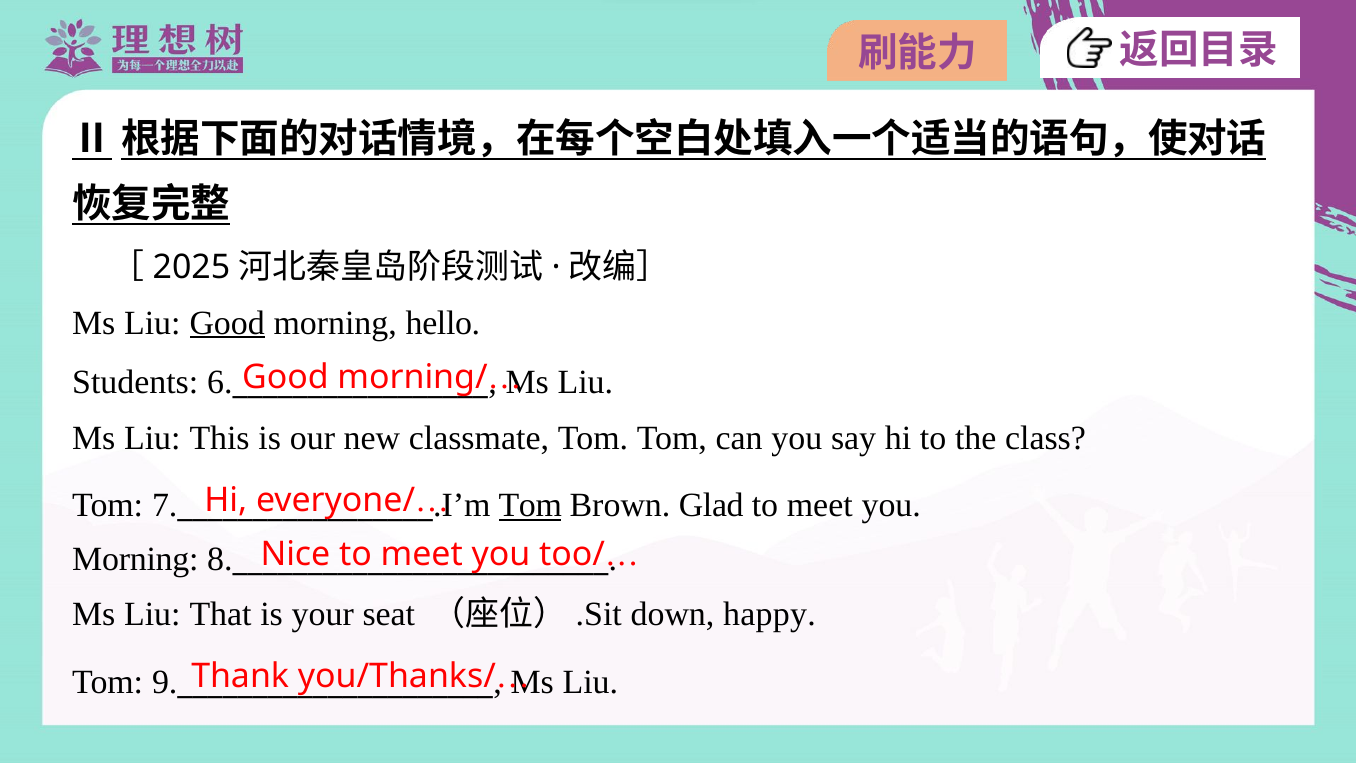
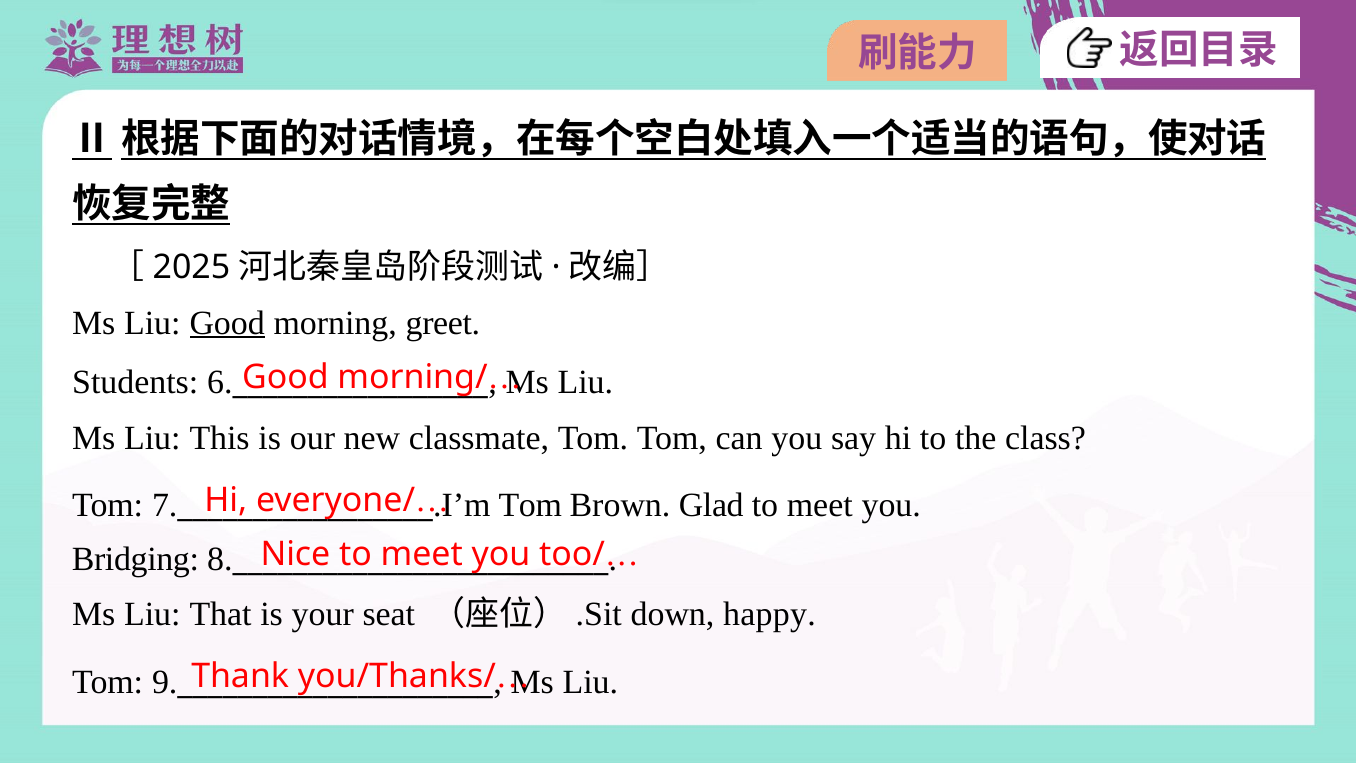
hello: hello -> greet (443, 323)
Tom underline: present -> none (530, 505)
Morning: Morning -> Bridging (135, 559)
